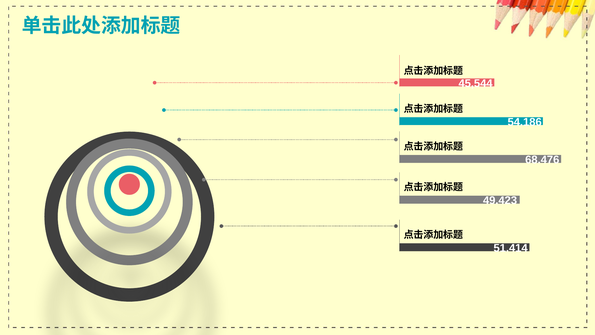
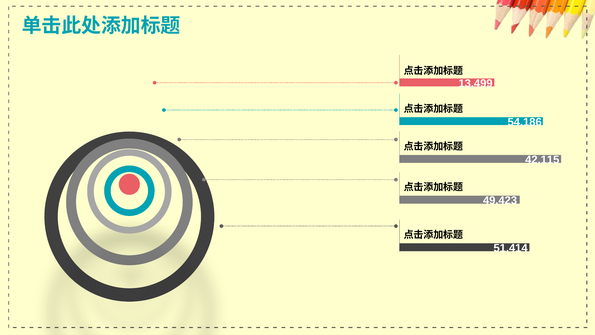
45,544: 45,544 -> 13,499 (476, 83)
68.476: 68.476 -> 42.115 (542, 160)
